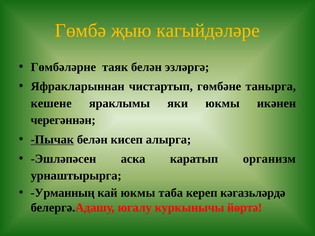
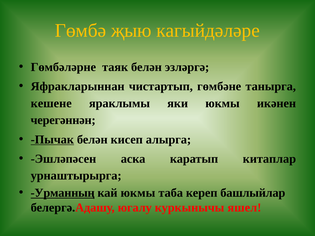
организм: организм -> китаплар (269, 159)
Урманның underline: none -> present (63, 193)
кәгазьләрдә: кәгазьләрдә -> башлыйлар (253, 193)
йөртә: йөртә -> яшел (244, 208)
